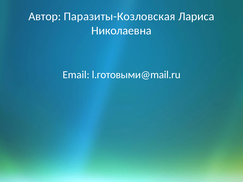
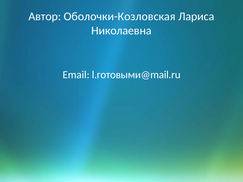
Паразиты-Козловская: Паразиты-Козловская -> Оболочки-Козловская (120, 16)
